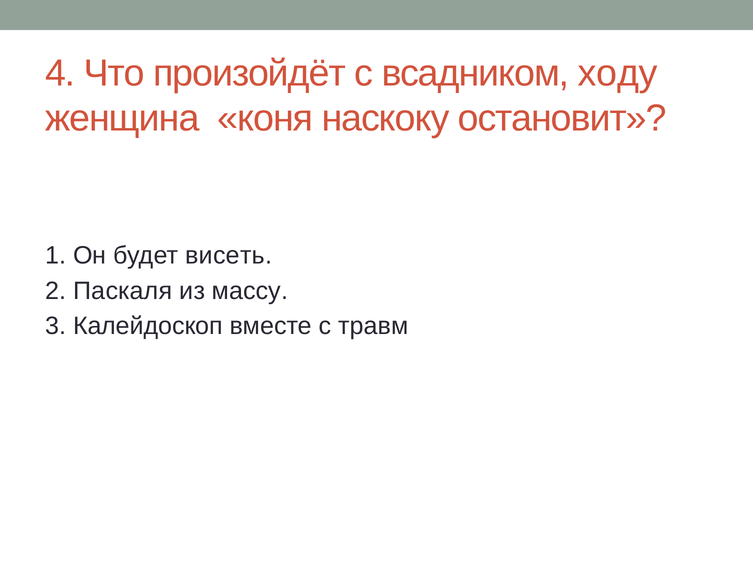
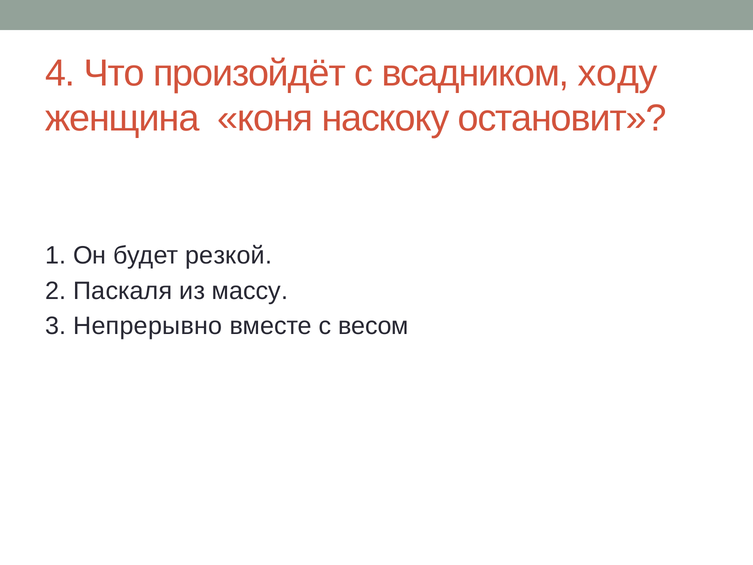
висеть: висеть -> резкой (229, 256)
Калейдоскоп: Калейдоскоп -> Непрерывно (148, 326)
травм: травм -> весом (373, 326)
